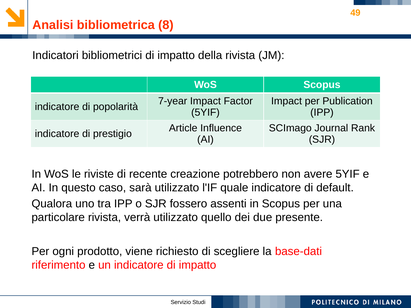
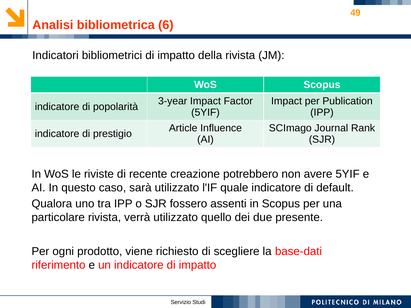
8: 8 -> 6 (166, 25)
7-year: 7-year -> 3-year (173, 101)
